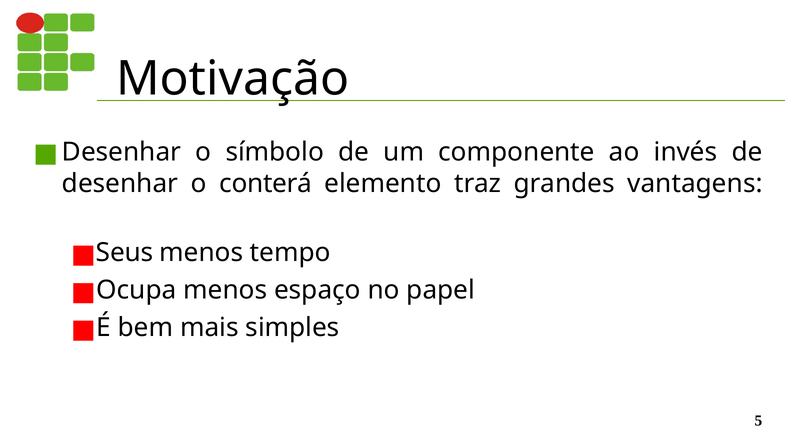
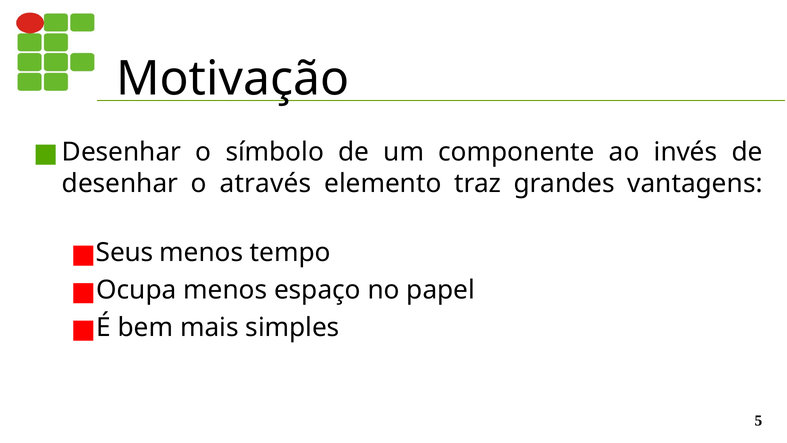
conterá: conterá -> através (265, 183)
